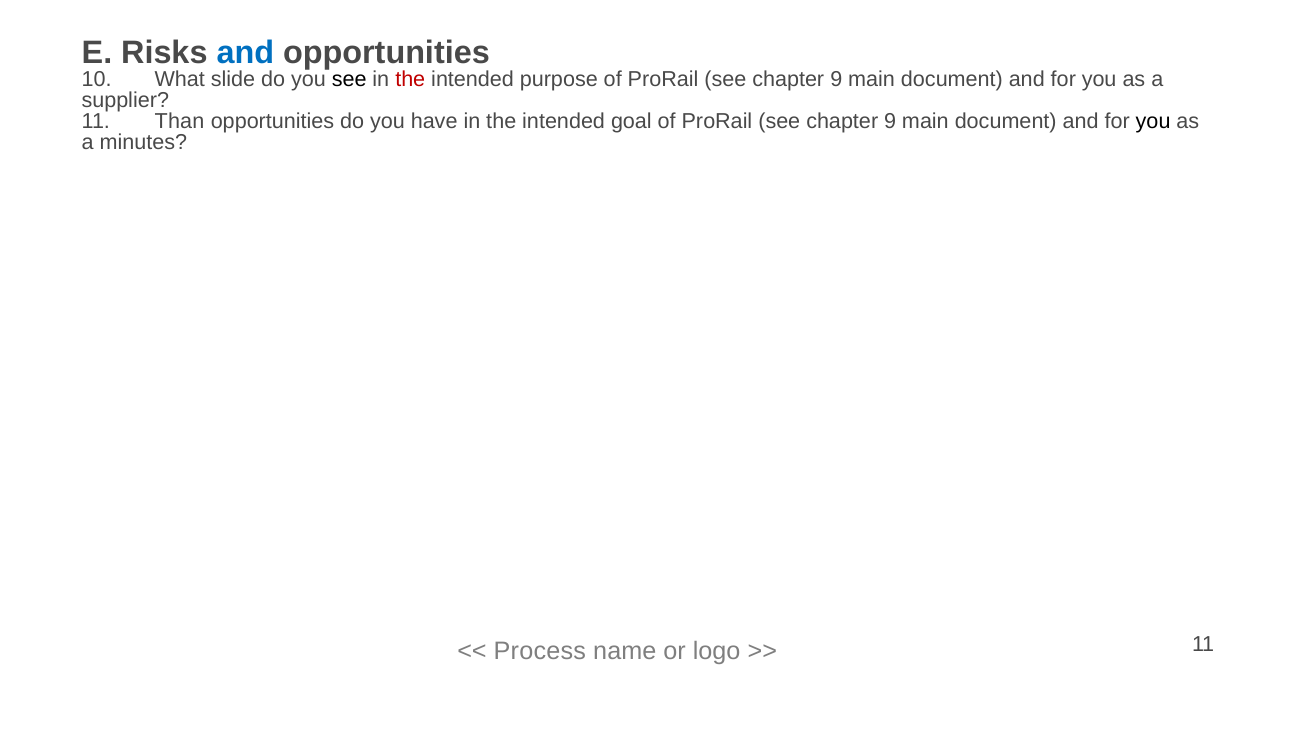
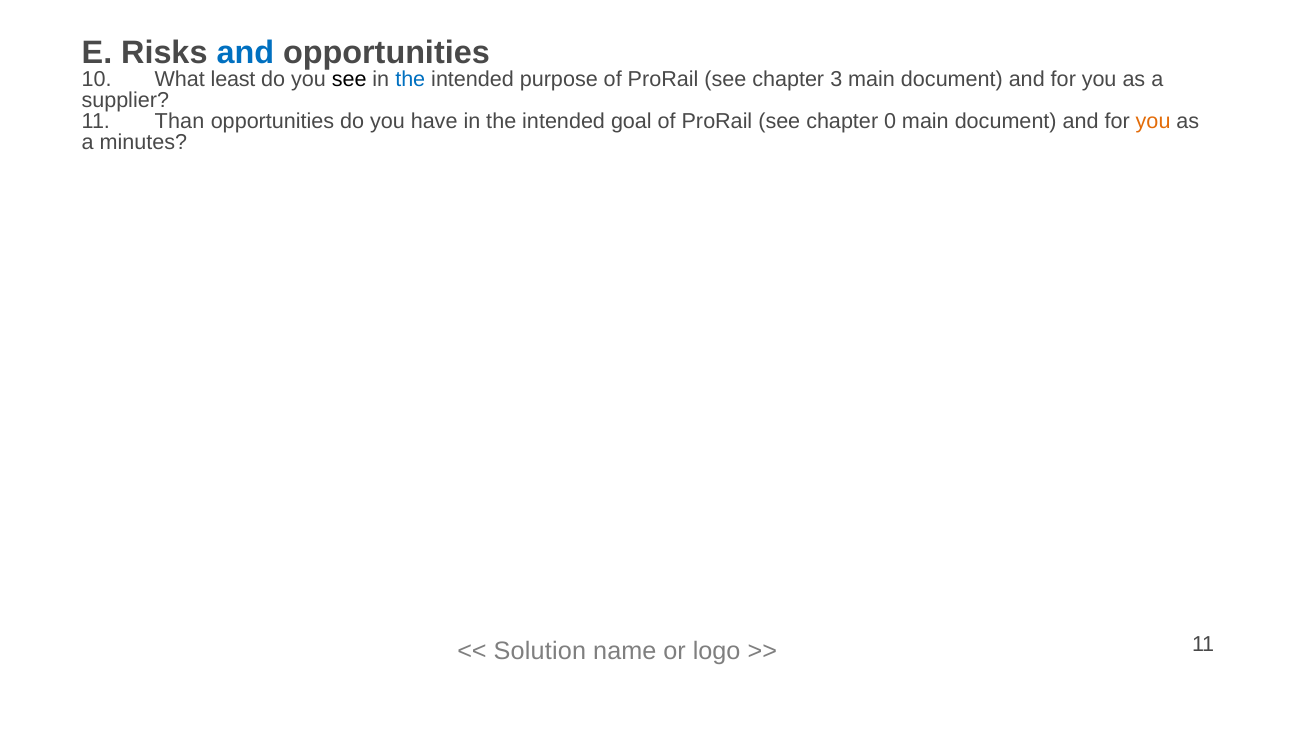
slide: slide -> least (233, 79)
the colour: red -> blue (410, 79)
9: 9 -> 3 (836, 79)
9: 9 -> 0 (890, 121)
you colour: black -> orange (1153, 121)
Process: Process -> Solution (540, 652)
